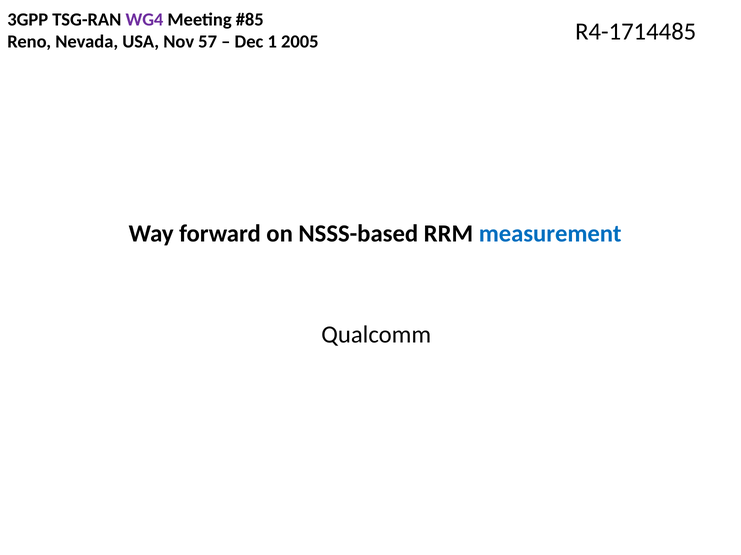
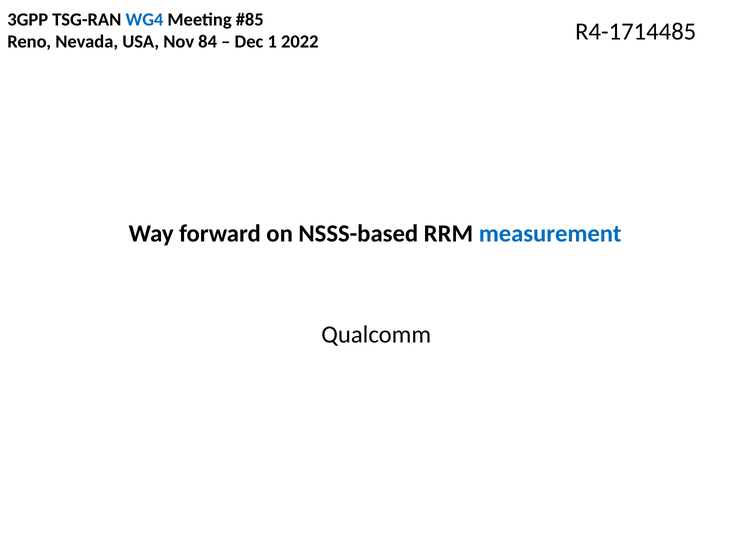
WG4 colour: purple -> blue (144, 20)
57: 57 -> 84 (208, 42)
2005: 2005 -> 2022 (300, 42)
